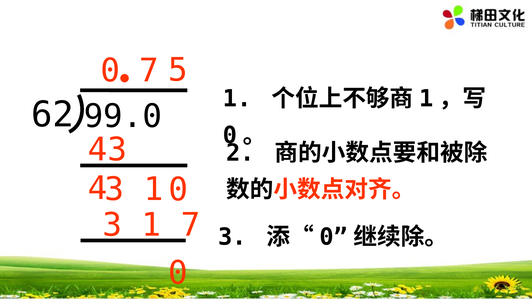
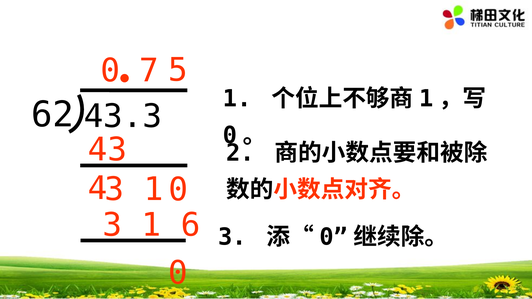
99.0: 99.0 -> 43.3 (123, 117)
7: 7 -> 6 (191, 225)
